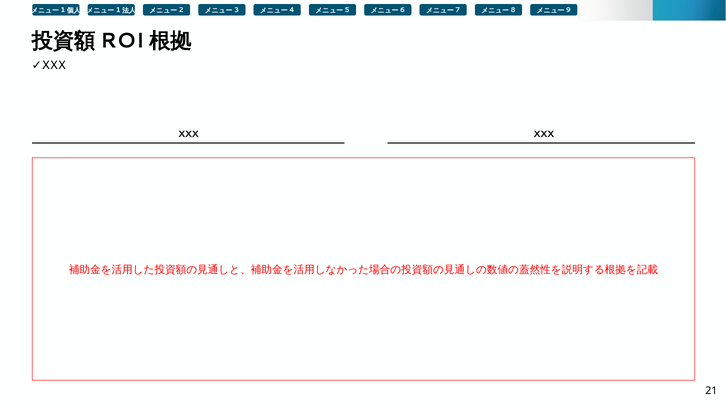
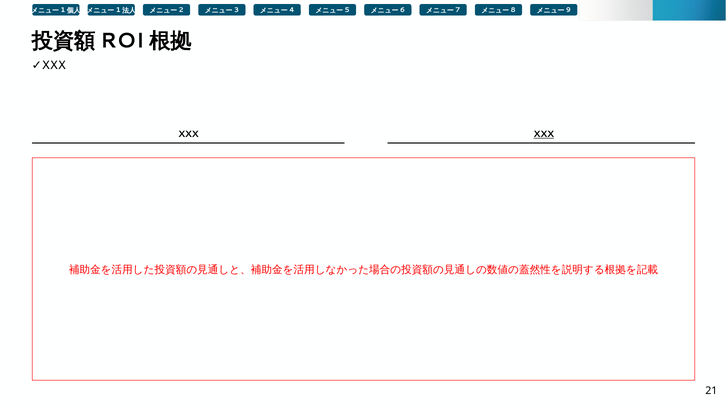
XXX underline: none -> present (544, 135)
